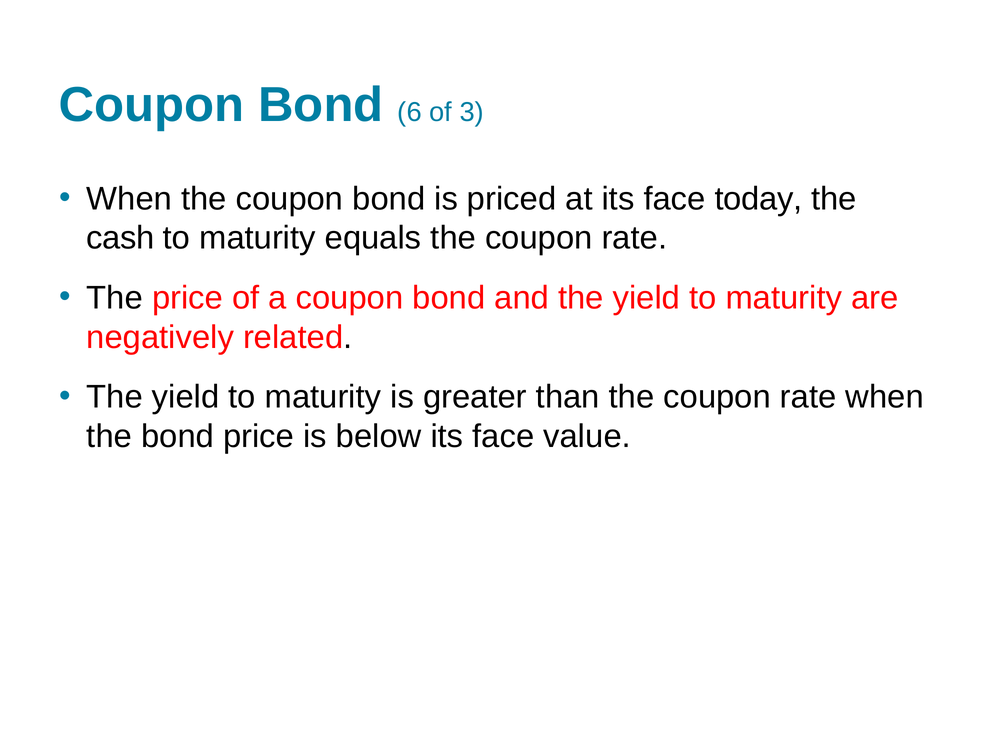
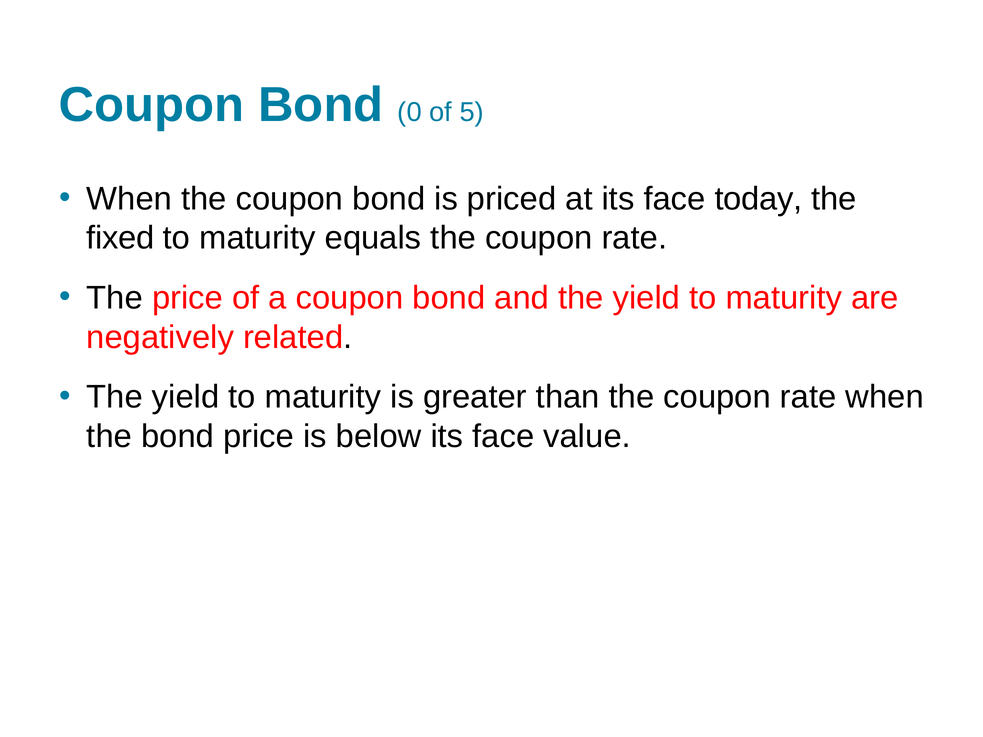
6: 6 -> 0 (410, 112)
3: 3 -> 5 (472, 112)
cash: cash -> fixed (120, 238)
